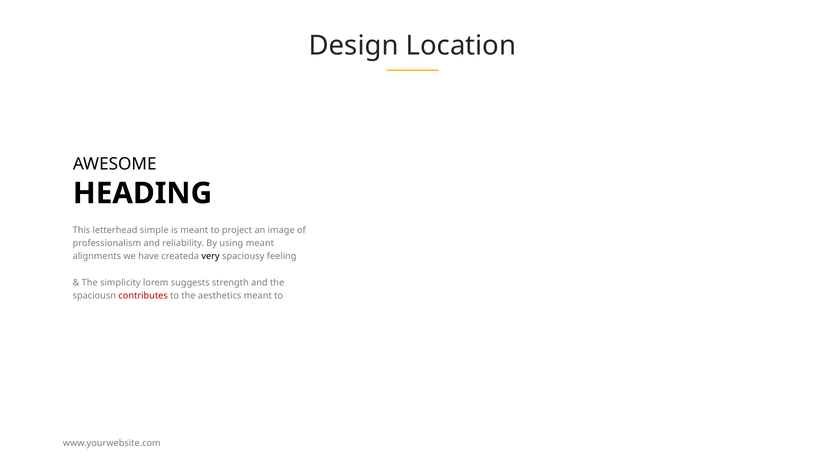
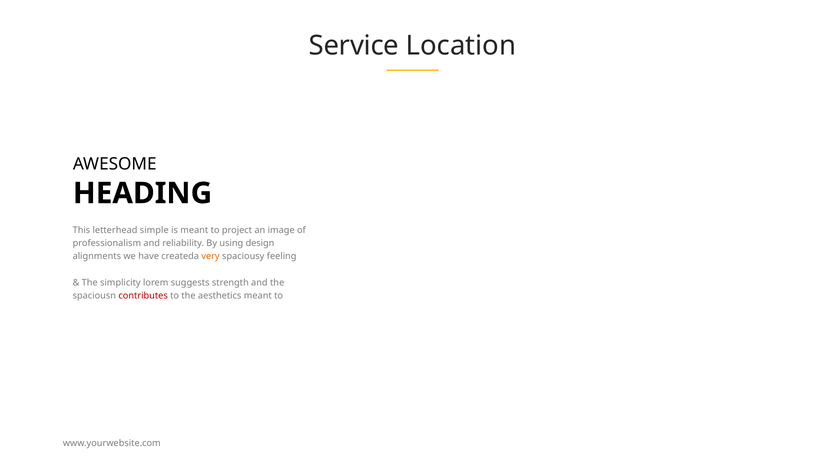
Design: Design -> Service (354, 46)
using meant: meant -> design (260, 243)
very colour: black -> orange (211, 256)
